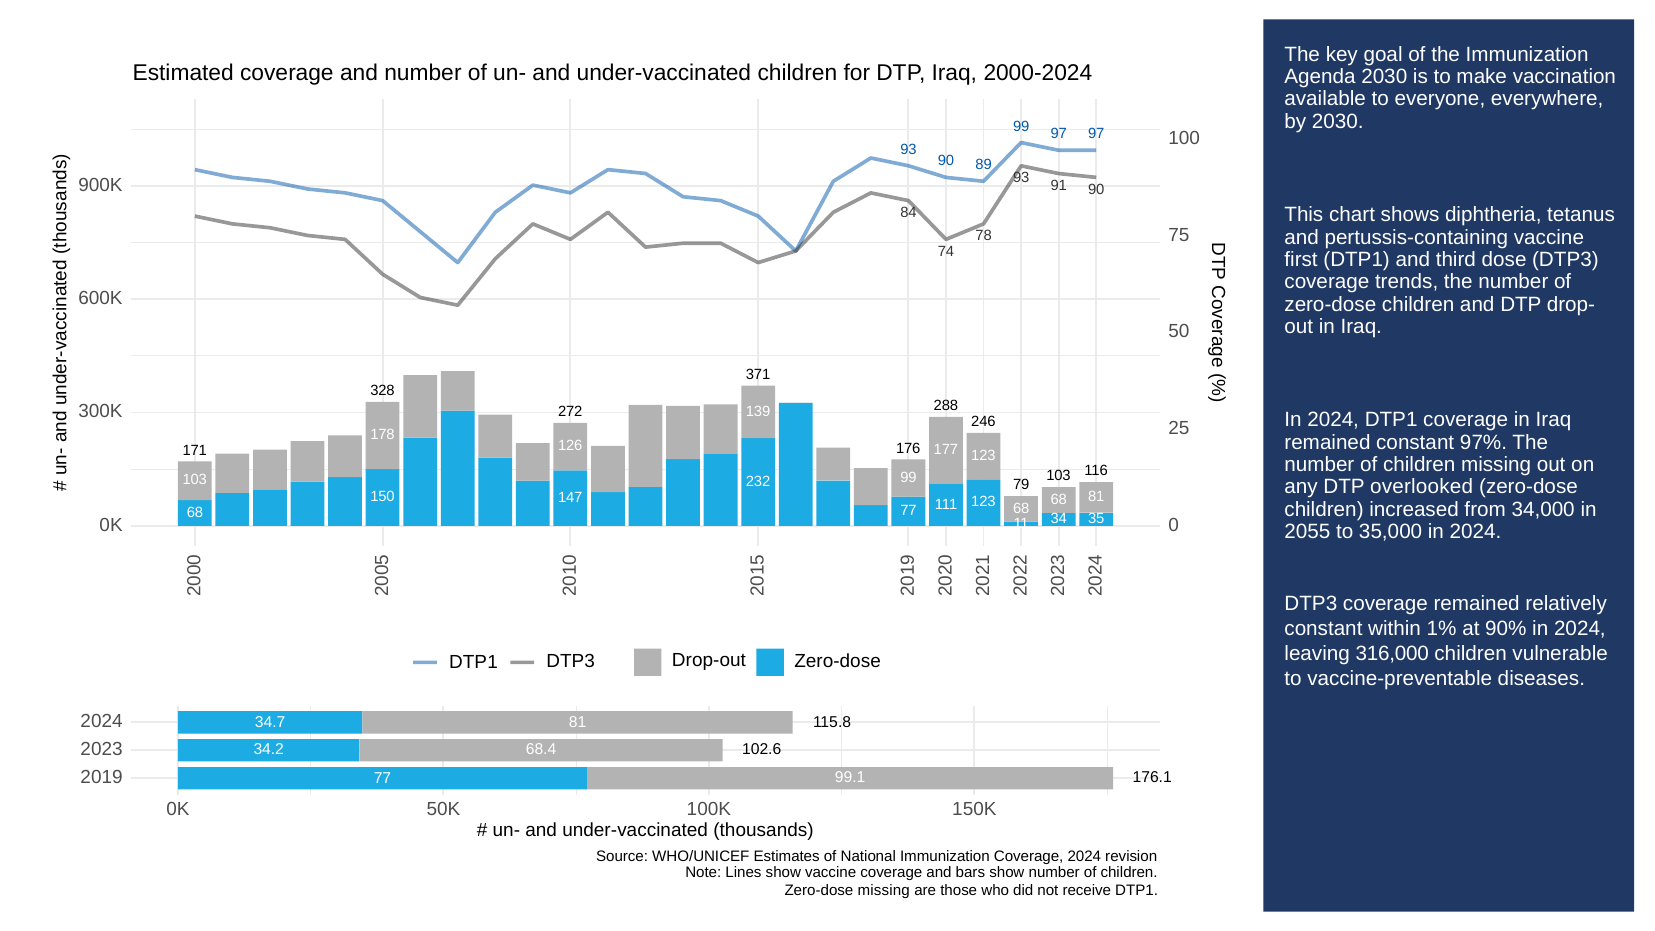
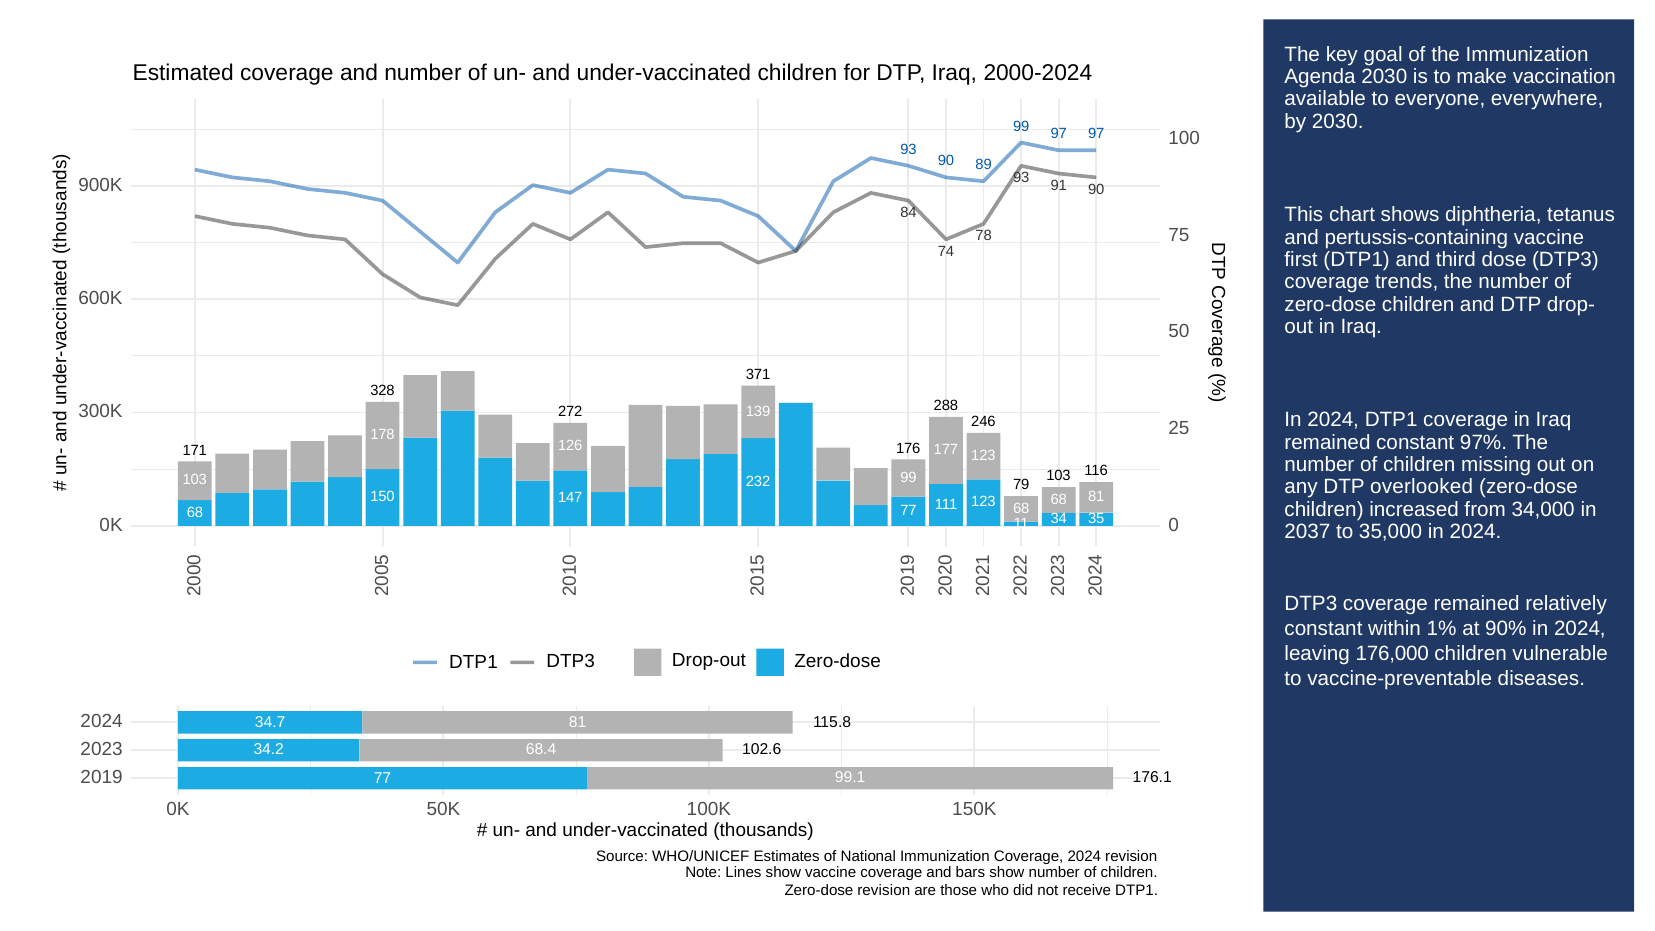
2055: 2055 -> 2037 (1307, 532)
316,000: 316,000 -> 176,000 (1392, 653)
Zero-dose missing: missing -> revision (884, 890)
